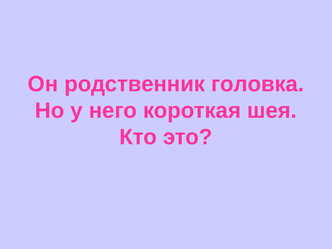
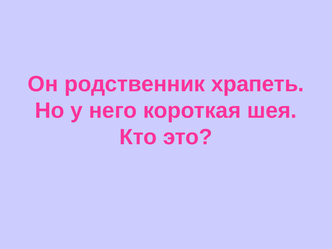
головка: головка -> храпеть (258, 84)
